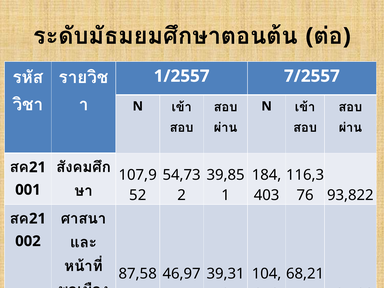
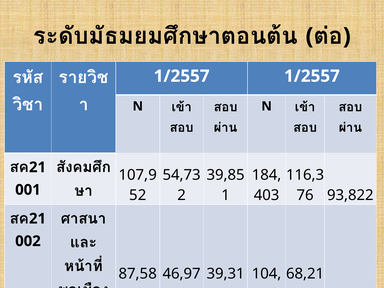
1/2557 7/2557: 7/2557 -> 1/2557 (312, 76)
